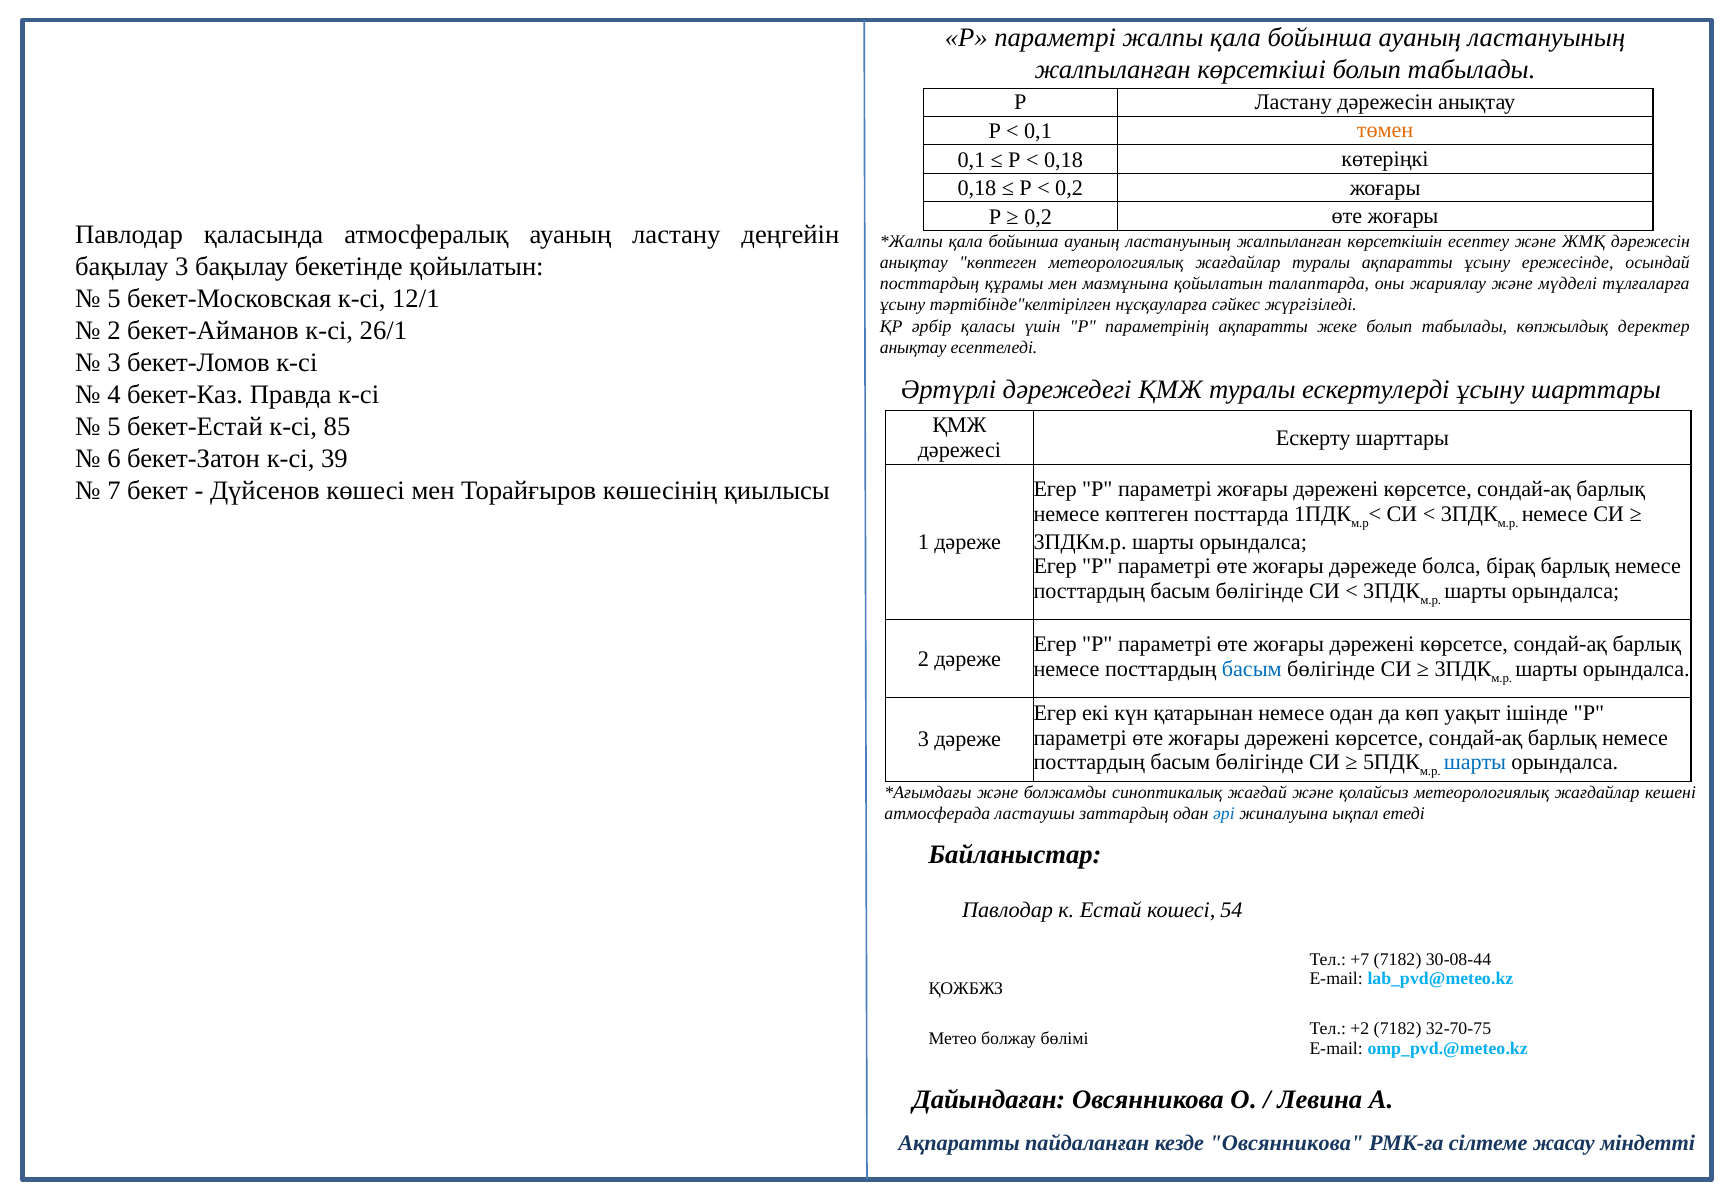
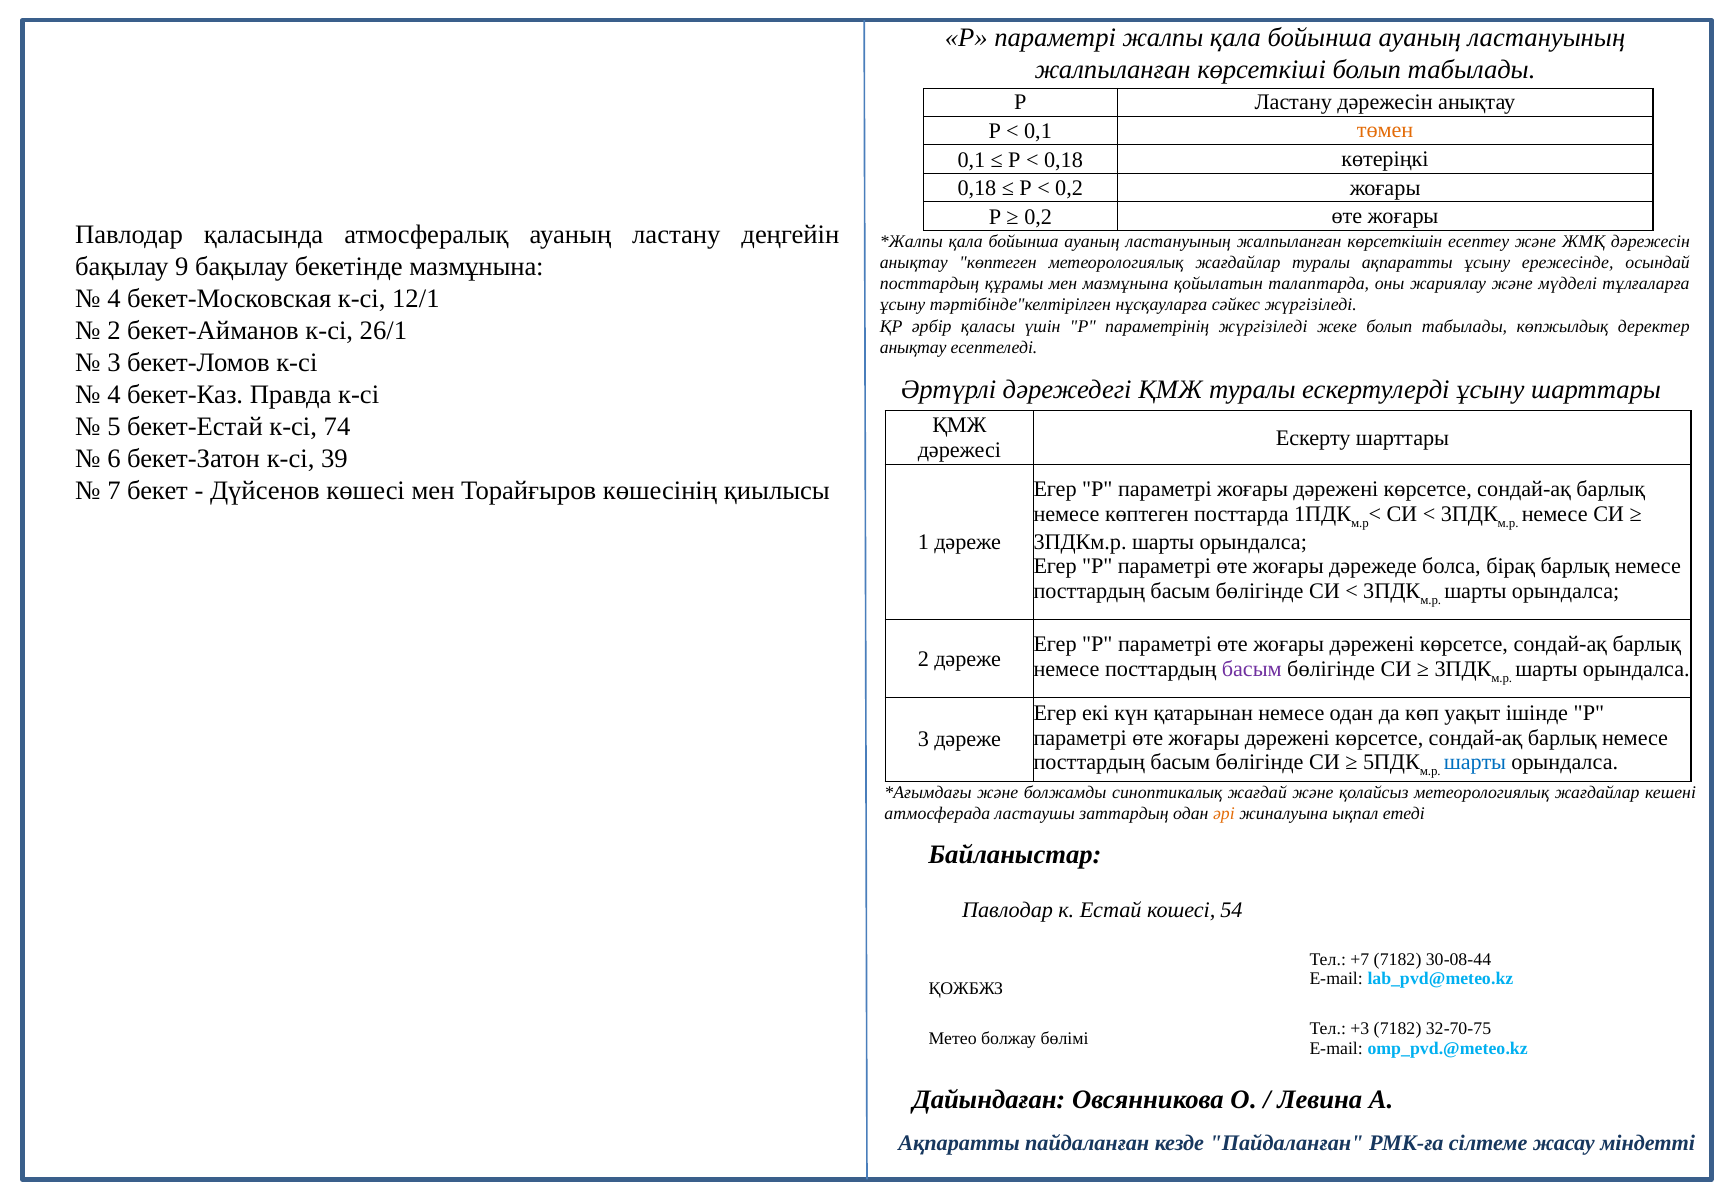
бақылау 3: 3 -> 9 (182, 267)
бекетінде қойылатын: қойылатын -> мазмұнына (477, 267)
5: 5 -> 4 (114, 299)
параметрінің ақпаратты: ақпаратты -> жүргізіледі (1263, 326)
85: 85 -> 74 (337, 427)
басым colour: blue -> purple (1252, 669)
әрі colour: blue -> orange (1224, 814)
+2: +2 -> +3 (1360, 1029)
кезде Овсянникова: Овсянникова -> Пайдаланған (1287, 1143)
